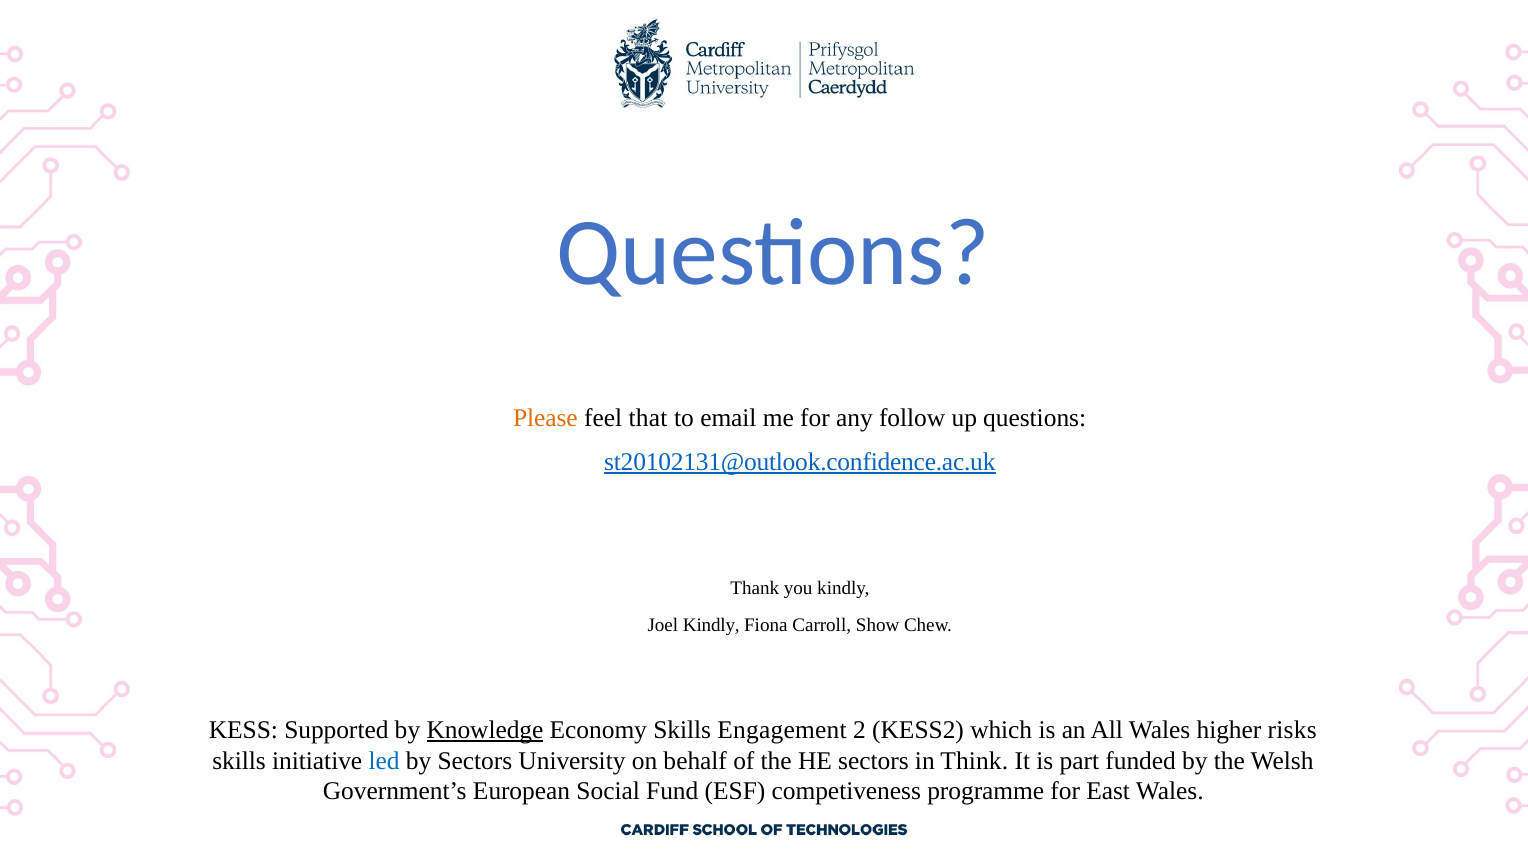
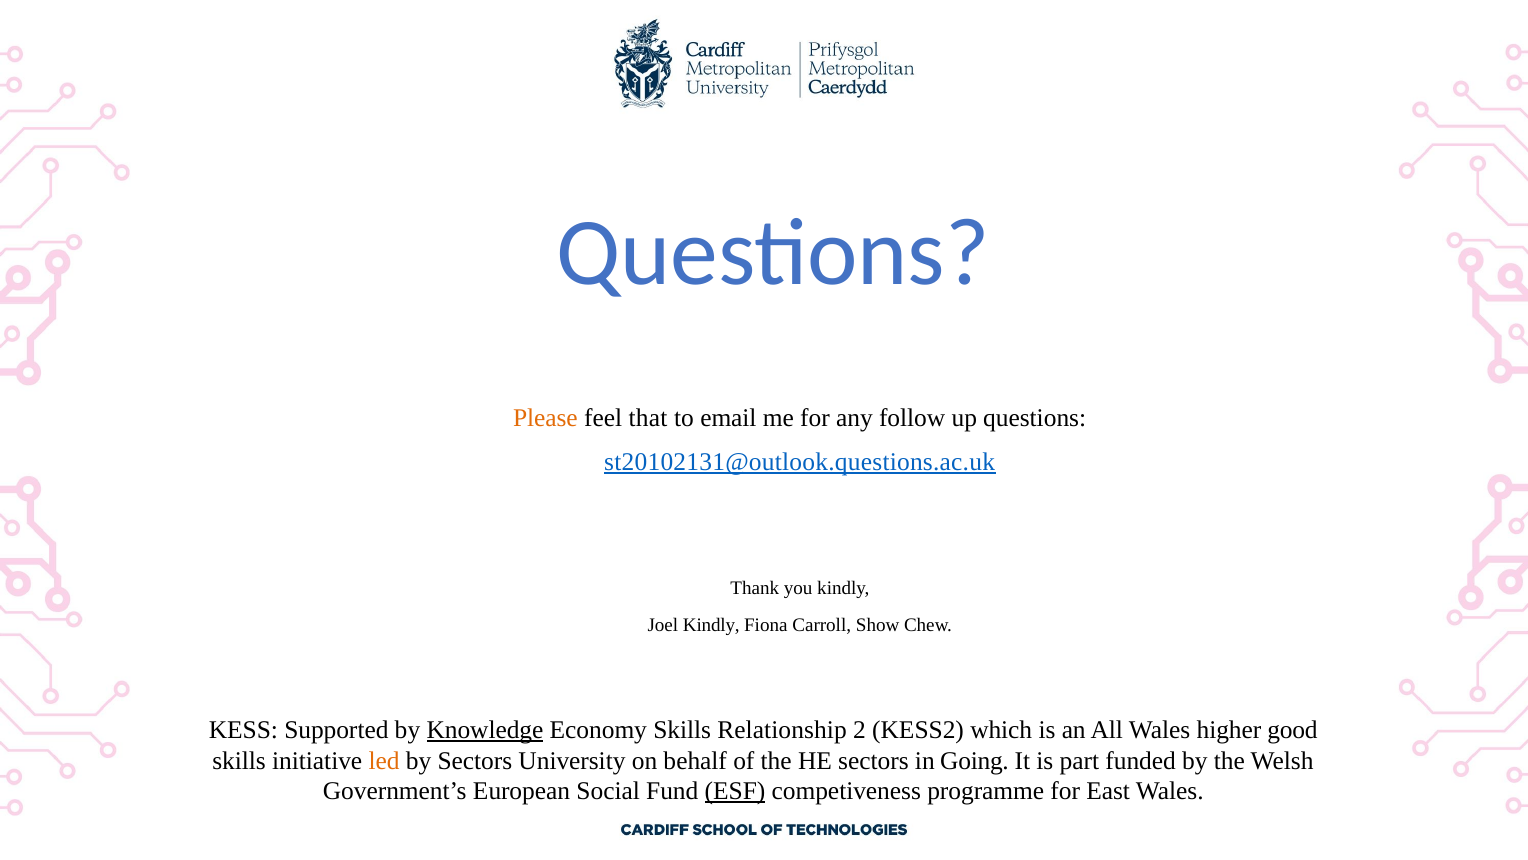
st20102131@outlook.confidence.ac.uk: st20102131@outlook.confidence.ac.uk -> st20102131@outlook.questions.ac.uk (800, 461)
Engagement: Engagement -> Relationship (782, 730)
risks: risks -> good (1292, 730)
led colour: blue -> orange (384, 760)
Think: Think -> Going (975, 760)
ESF underline: none -> present (735, 791)
